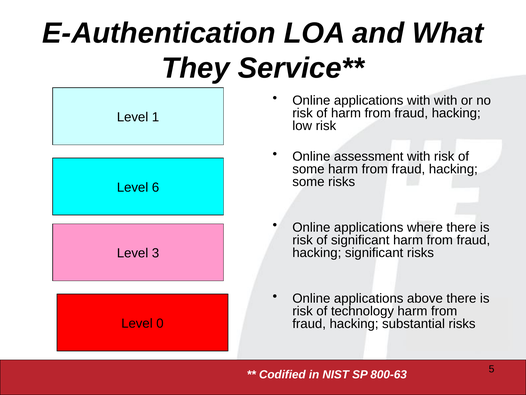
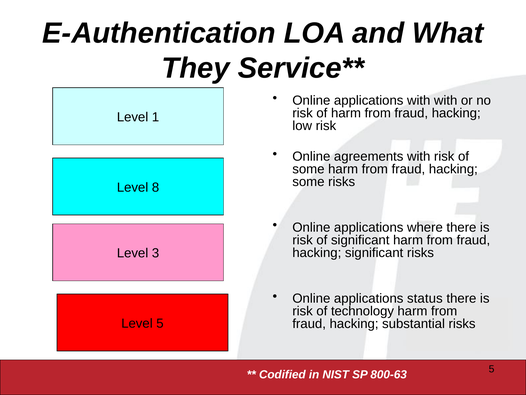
assessment: assessment -> agreements (369, 156)
6: 6 -> 8 (156, 187)
above: above -> status (425, 298)
Level 0: 0 -> 5 (160, 323)
